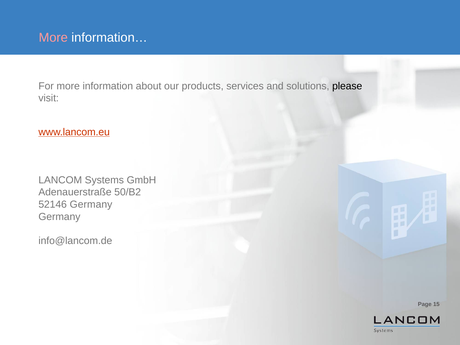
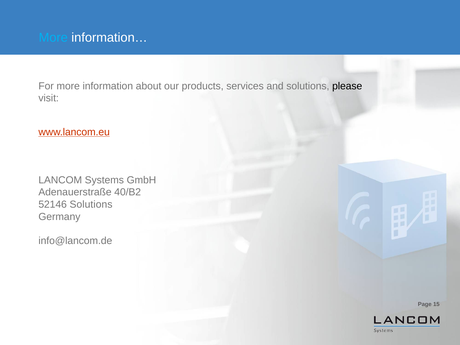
More colour: pink -> light blue (53, 38)
50/B2: 50/B2 -> 40/B2 (128, 192)
52146 Germany: Germany -> Solutions (91, 205)
